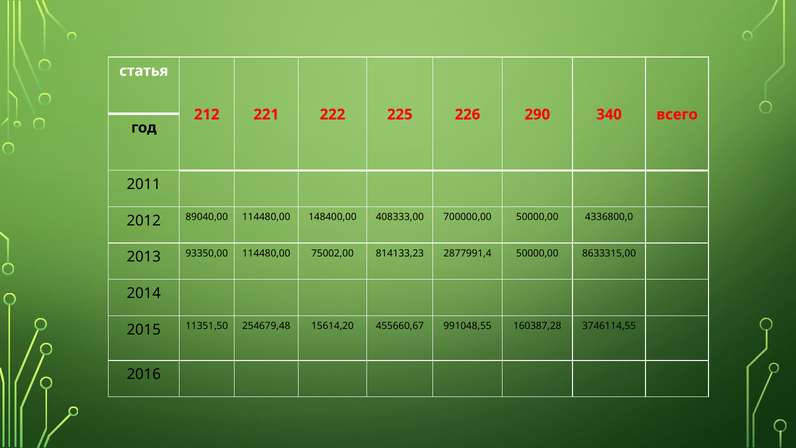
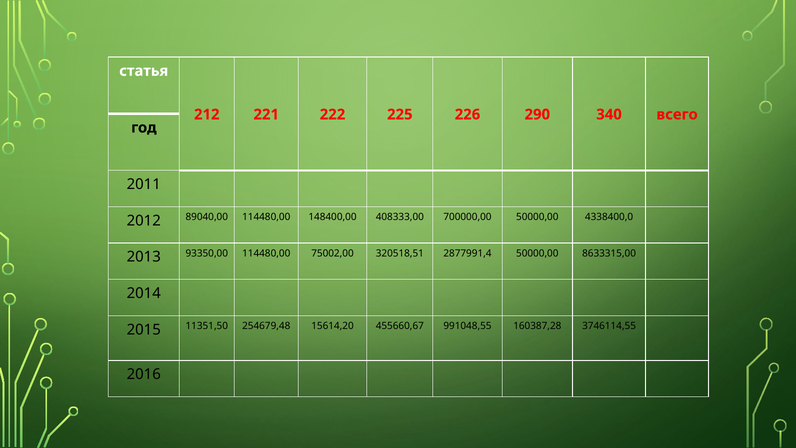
4336800,0: 4336800,0 -> 4338400,0 (609, 217)
814133,23: 814133,23 -> 320518,51 (400, 253)
